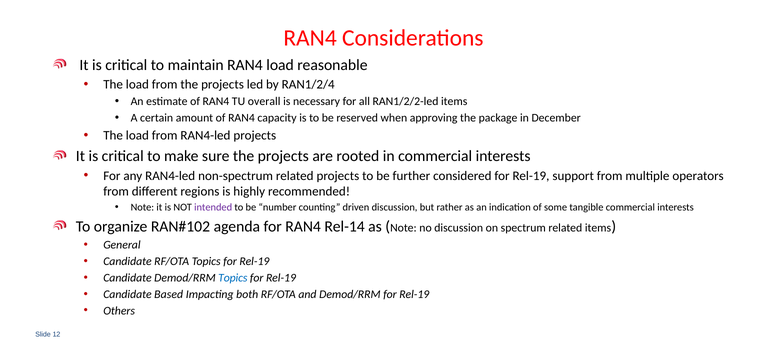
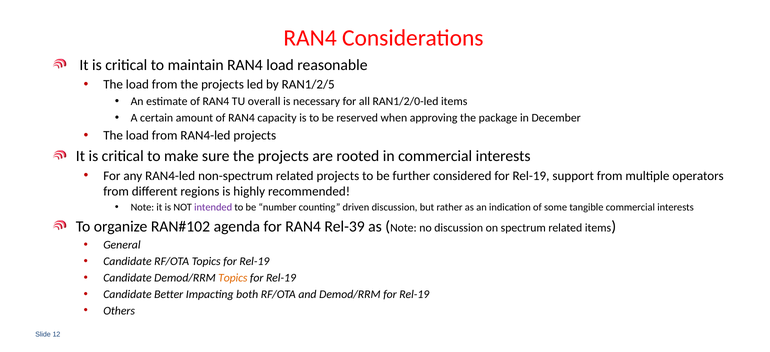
RAN1/2/4: RAN1/2/4 -> RAN1/2/5 (308, 85)
RAN1/2/2-led: RAN1/2/2-led -> RAN1/2/0-led (405, 102)
Rel-14: Rel-14 -> Rel-39 (345, 227)
Topics colour: blue -> orange (233, 278)
Based: Based -> Better (169, 294)
